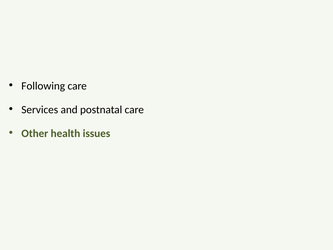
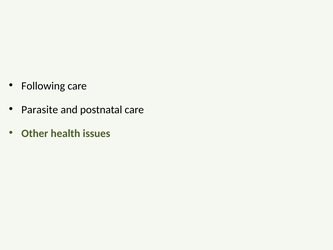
Services: Services -> Parasite (40, 110)
